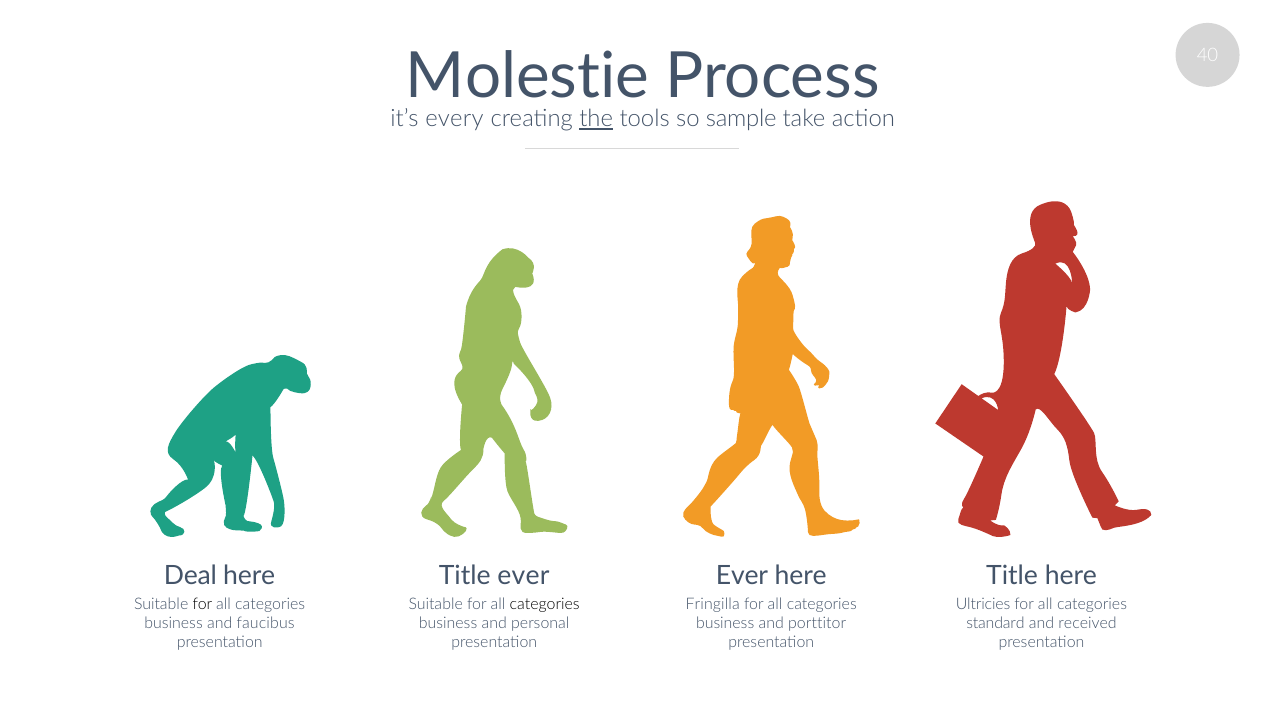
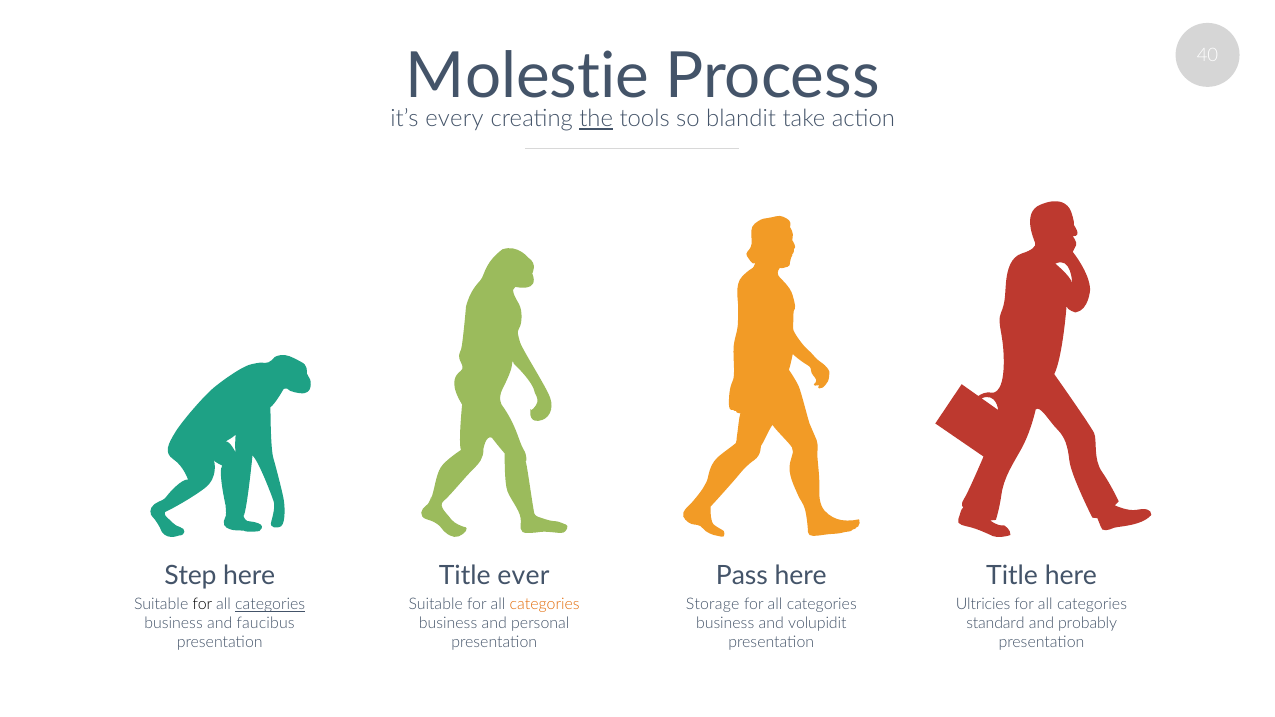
sample: sample -> blandit (741, 119)
Ever: Ever -> Pass (742, 576)
Deal: Deal -> Step (190, 576)
Fringilla: Fringilla -> Storage (713, 604)
categories underline: none -> present (270, 604)
categories colour: black -> orange (545, 604)
porttitor: porttitor -> volupidit (817, 623)
received: received -> probably (1088, 623)
